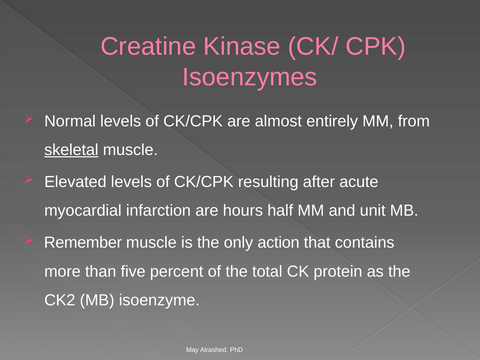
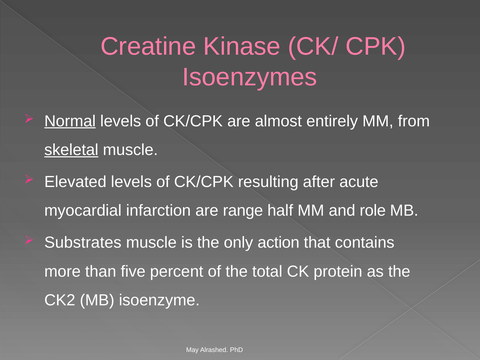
Normal underline: none -> present (70, 121)
hours: hours -> range (243, 211)
unit: unit -> role (373, 211)
Remember: Remember -> Substrates (83, 243)
